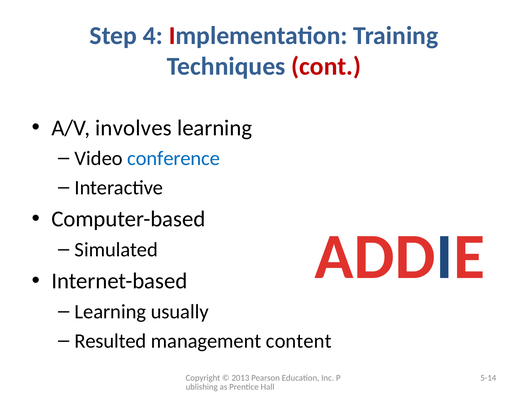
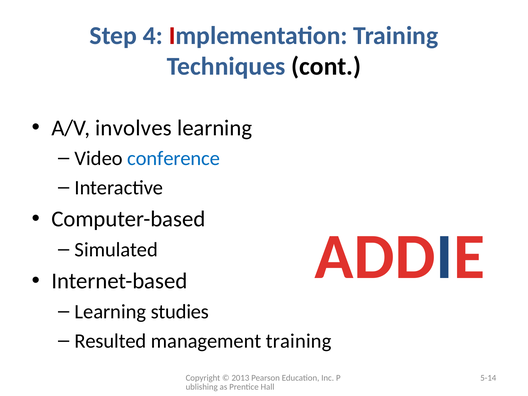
cont colour: red -> black (326, 66)
usually: usually -> studies (180, 312)
management content: content -> training (299, 341)
